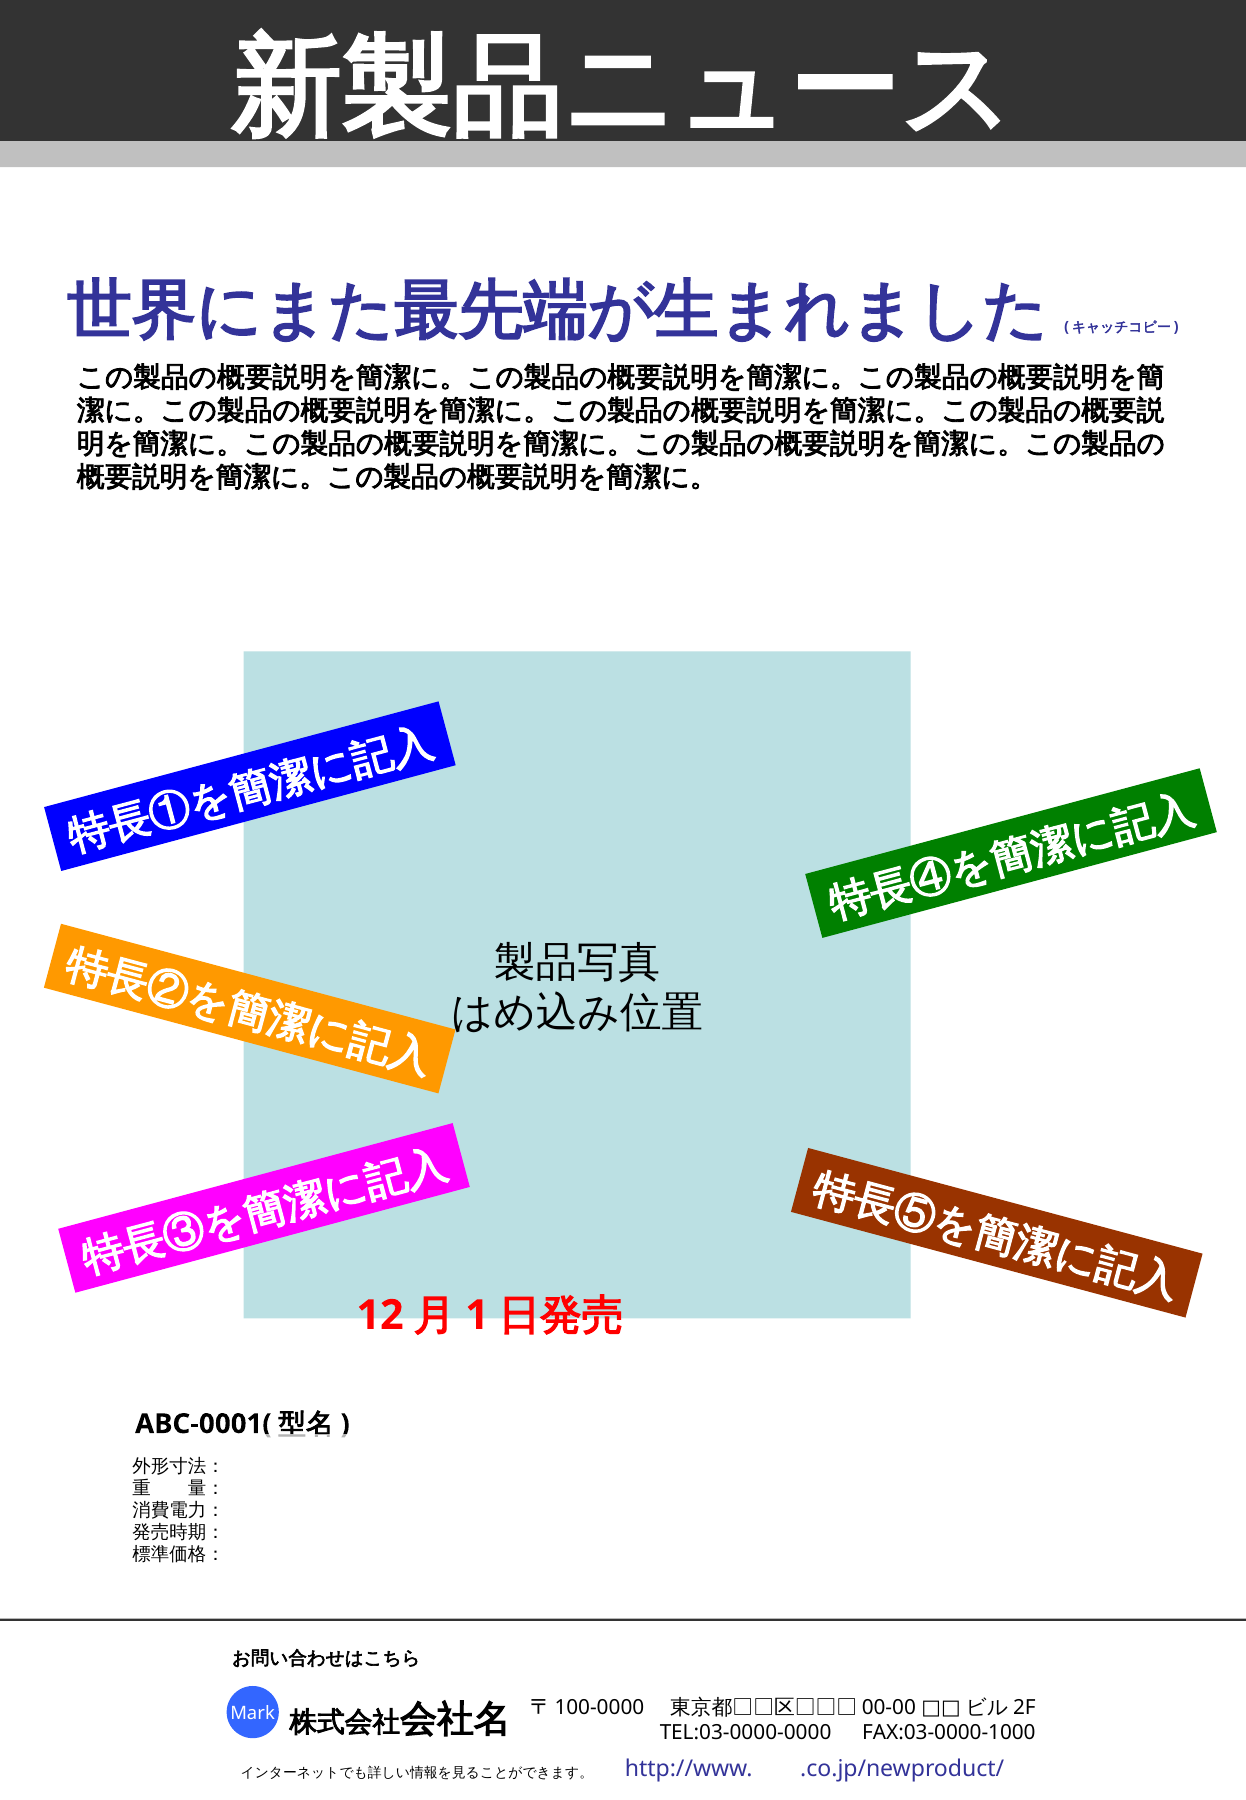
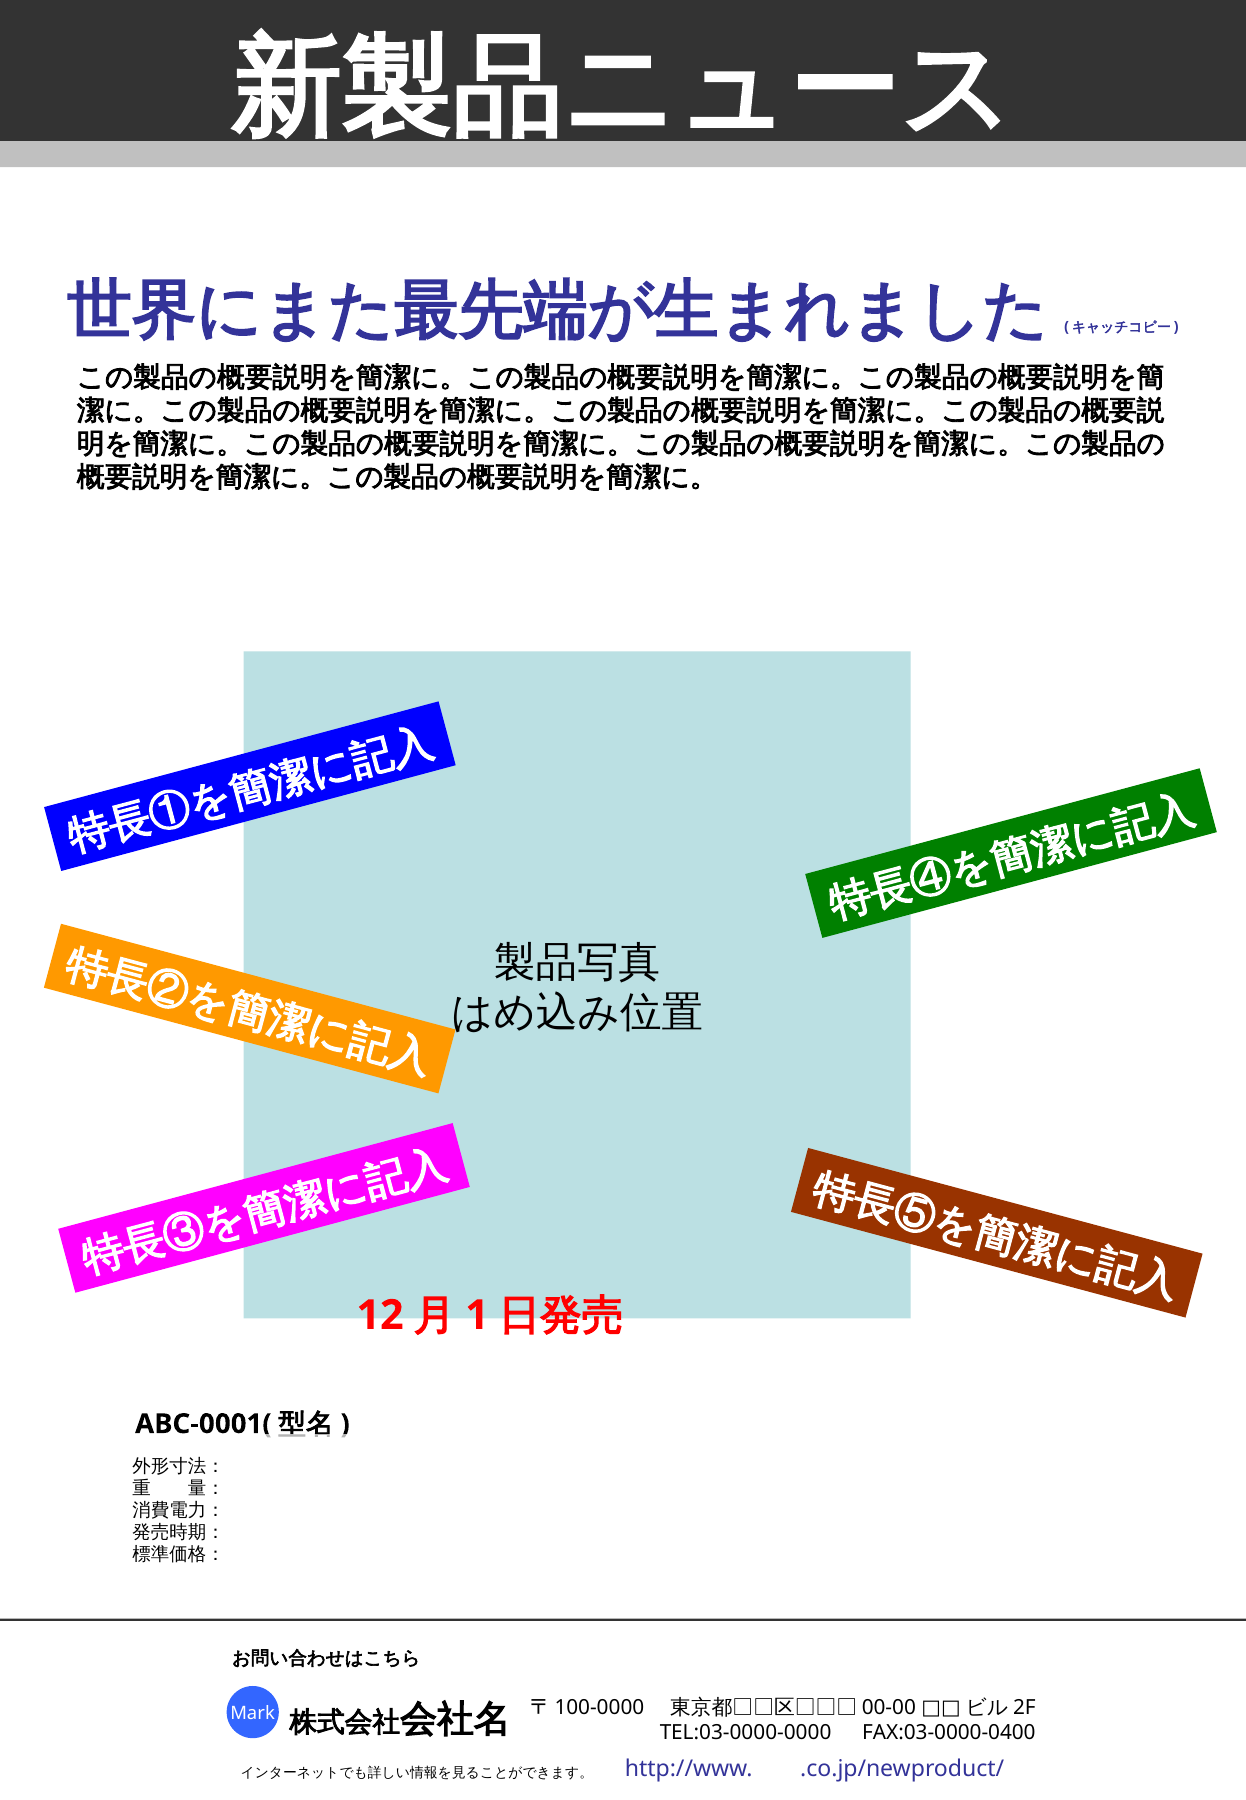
FAX:03-0000-1000: FAX:03-0000-1000 -> FAX:03-0000-0400 (949, 1733)
